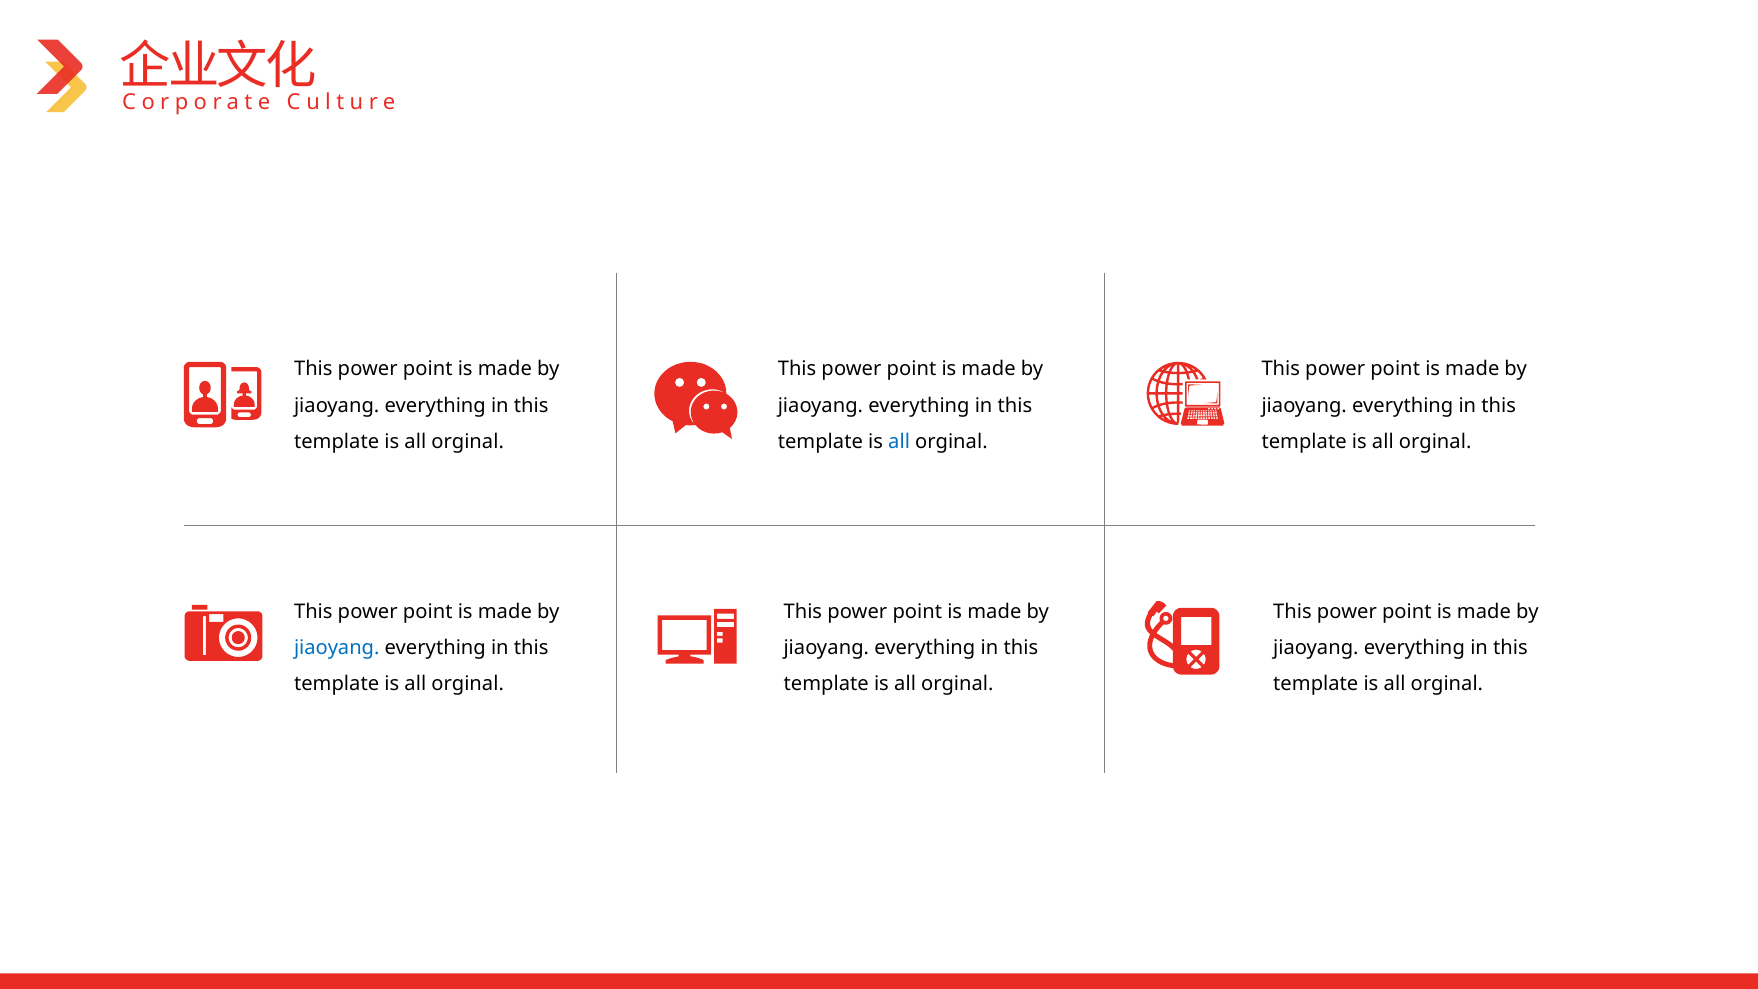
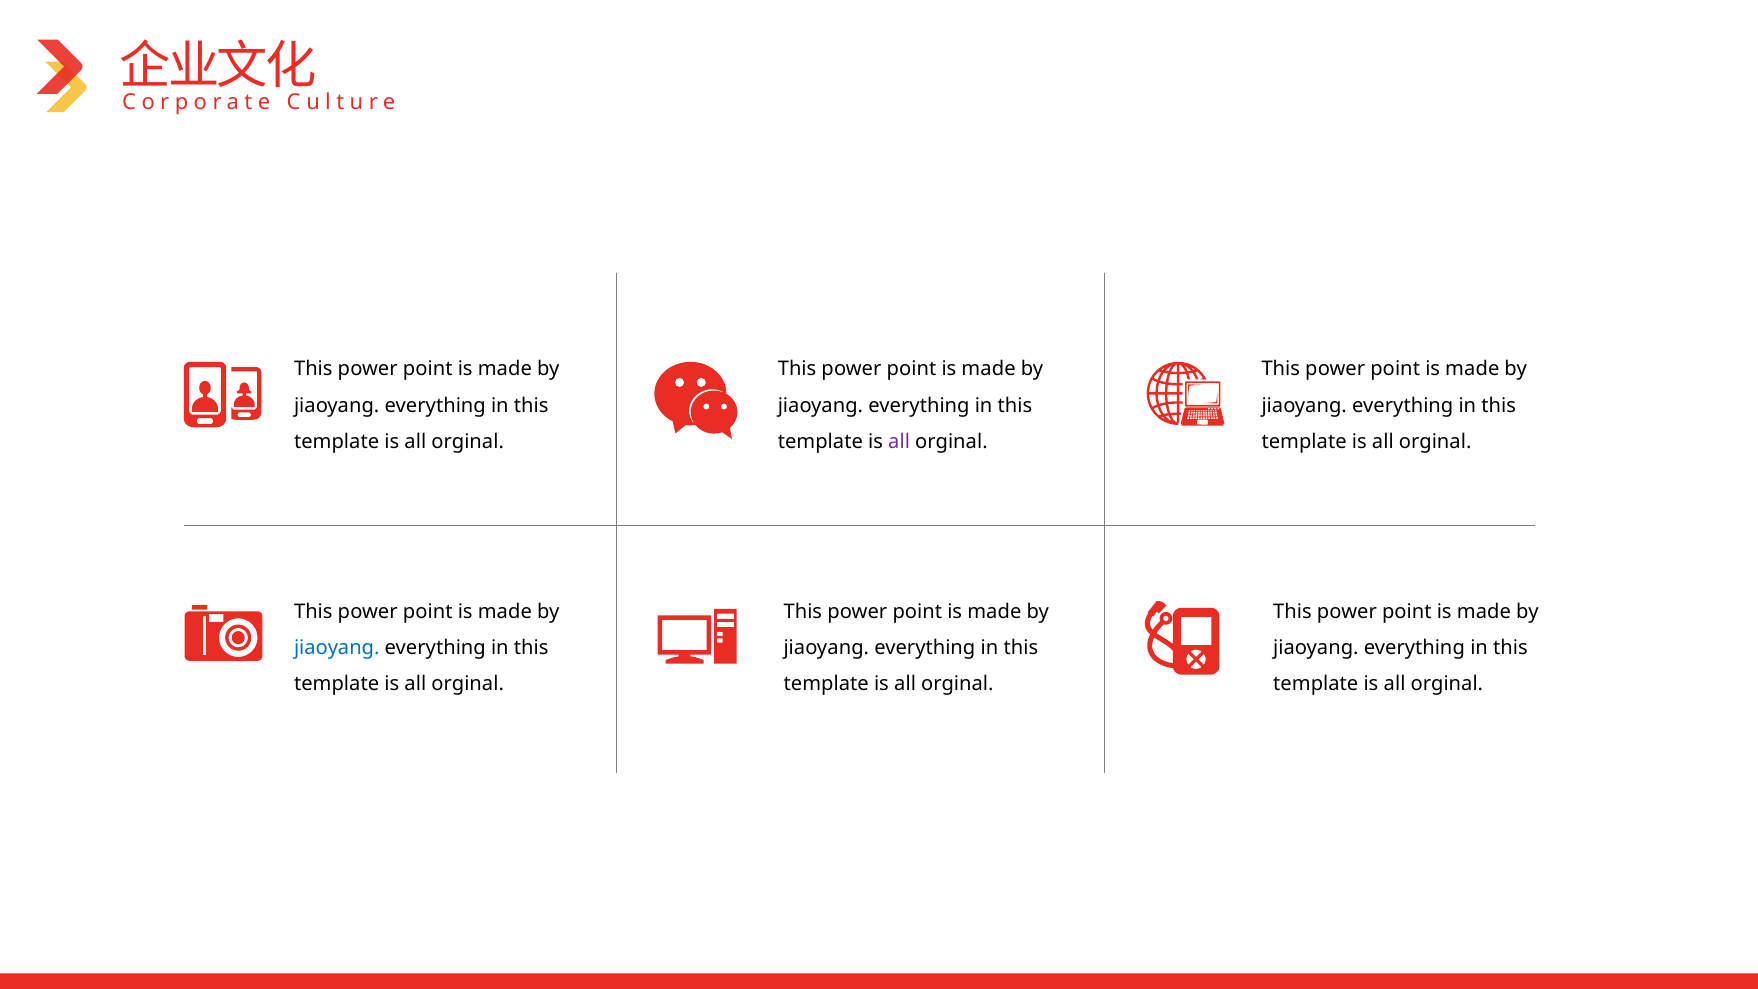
all colour: blue -> purple (899, 442)
